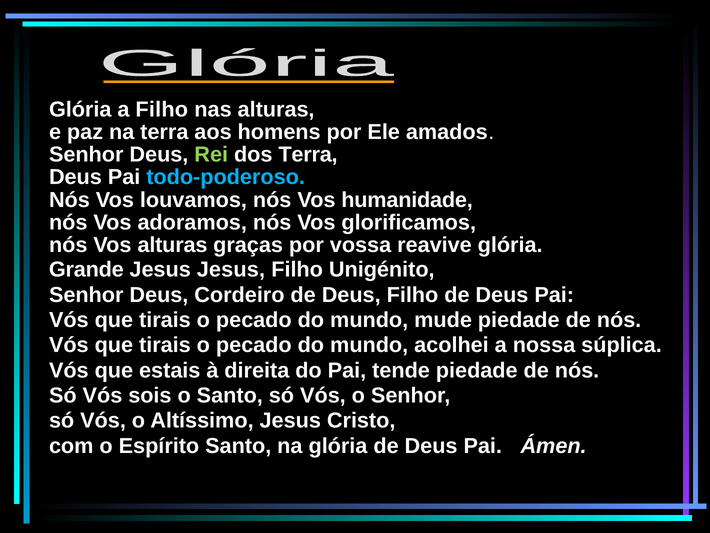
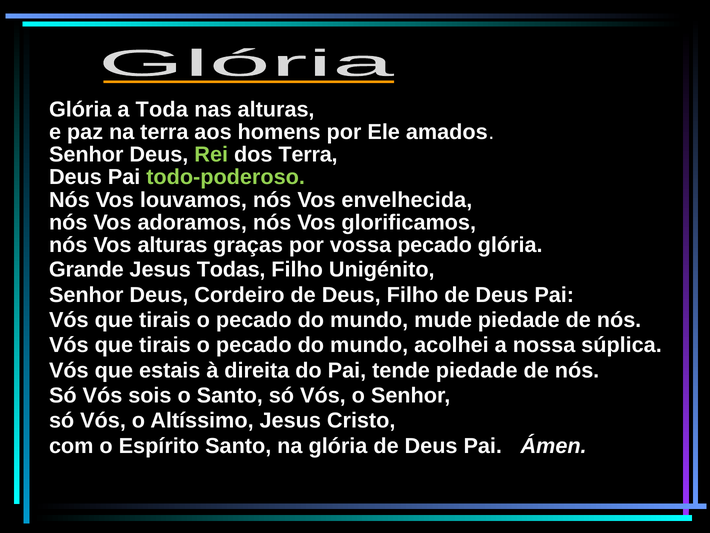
a Filho: Filho -> Toda (162, 109)
todo-poderoso colour: light blue -> light green (226, 177)
humanidade: humanidade -> envelhecida (407, 200)
vossa reavive: reavive -> pecado (435, 245)
Jesus Jesus: Jesus -> Todas (231, 269)
